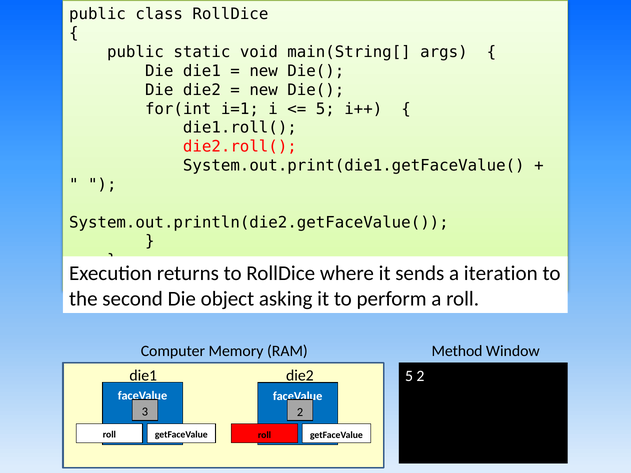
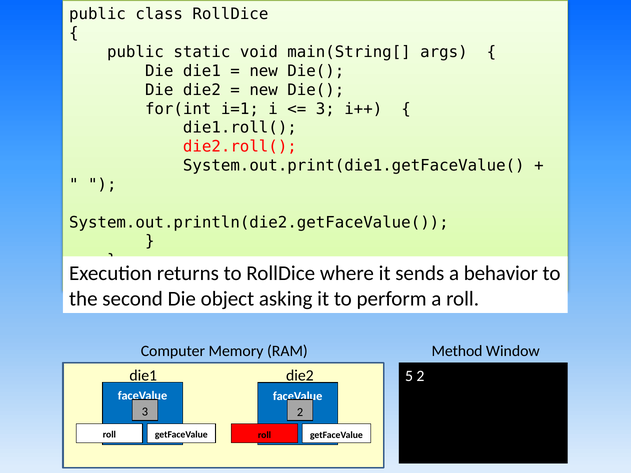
5: 5 -> 3 (325, 109)
iteration: iteration -> behavior (501, 274)
